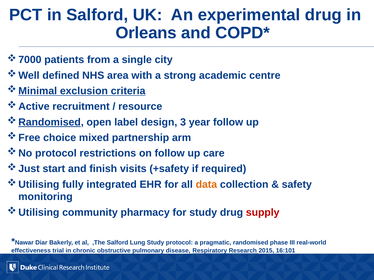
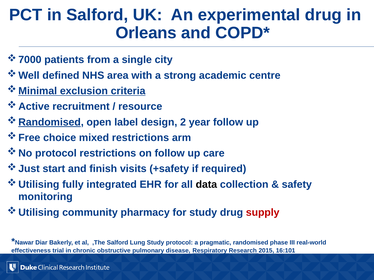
3: 3 -> 2 (183, 122)
mixed partnership: partnership -> restrictions (141, 138)
data colour: orange -> black (206, 185)
